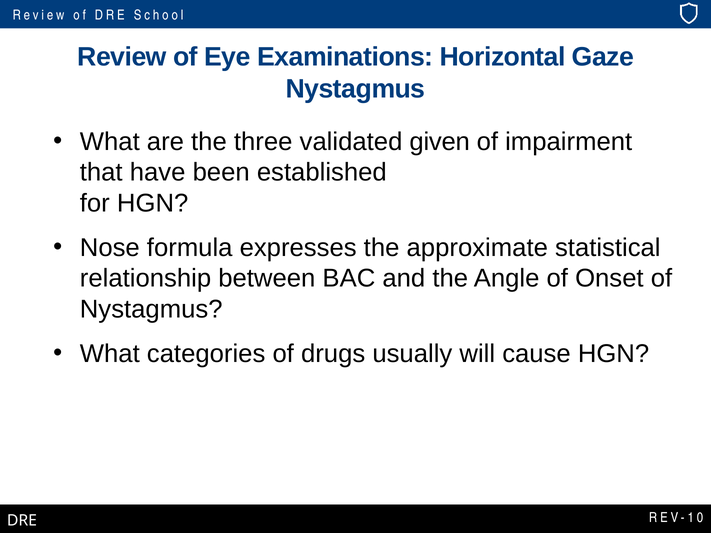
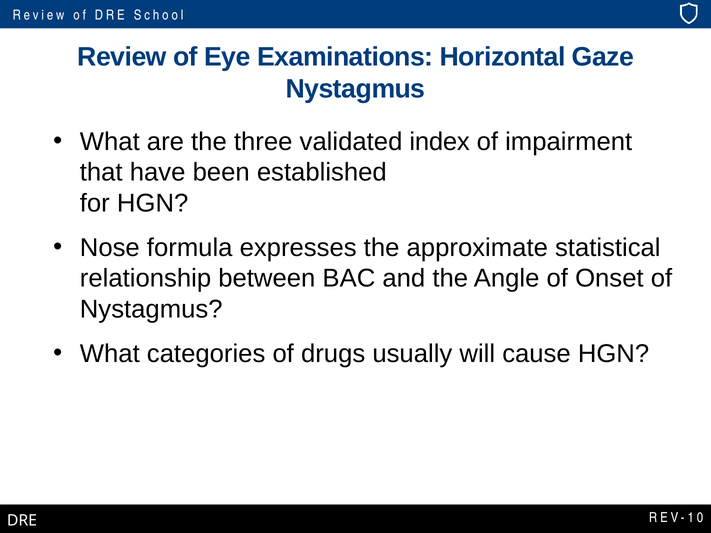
given: given -> index (440, 142)
